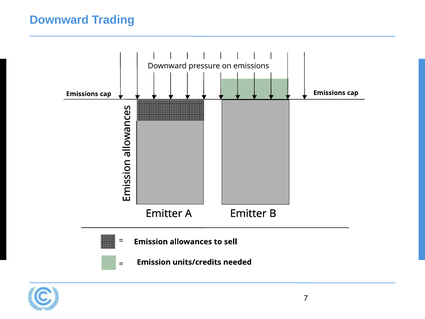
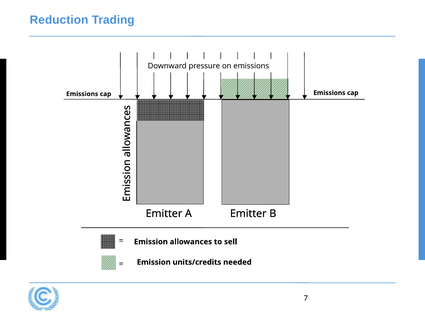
Downward: Downward -> Reduction (59, 20)
